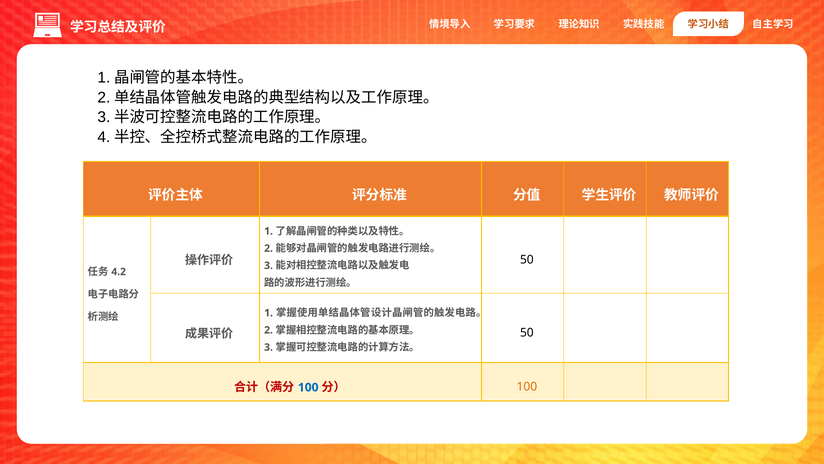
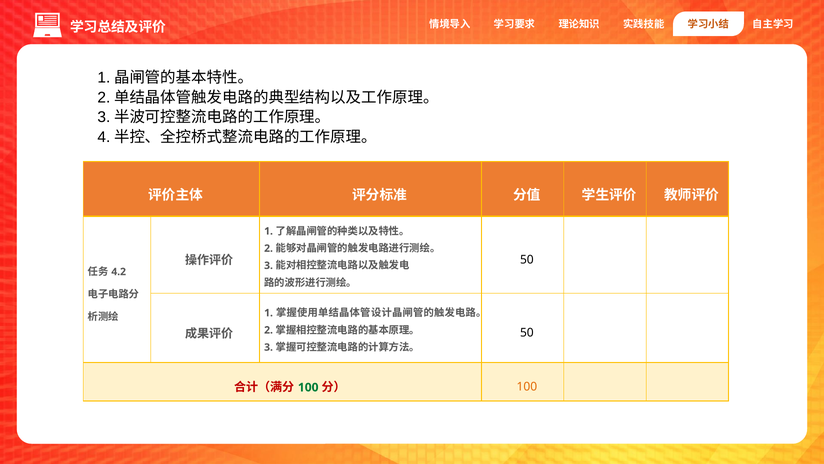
100 colour: blue -> green (308, 387)
